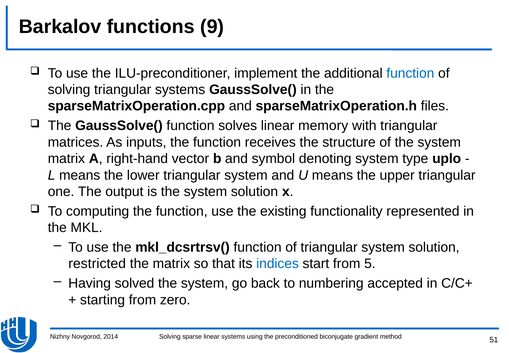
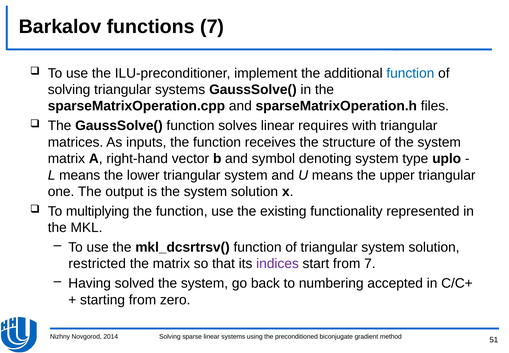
functions 9: 9 -> 7 (212, 26)
memory: memory -> requires (323, 125)
computing: computing -> multiplying (98, 211)
indices colour: blue -> purple (277, 263)
from 5: 5 -> 7 (370, 263)
